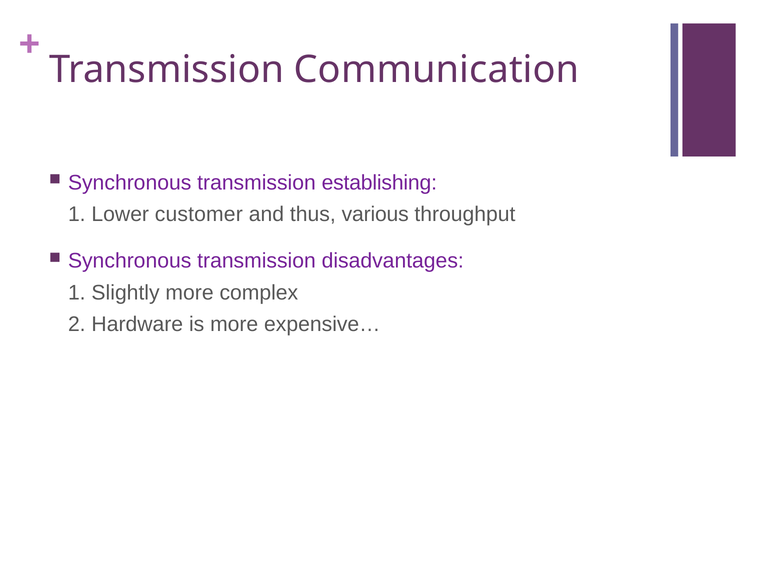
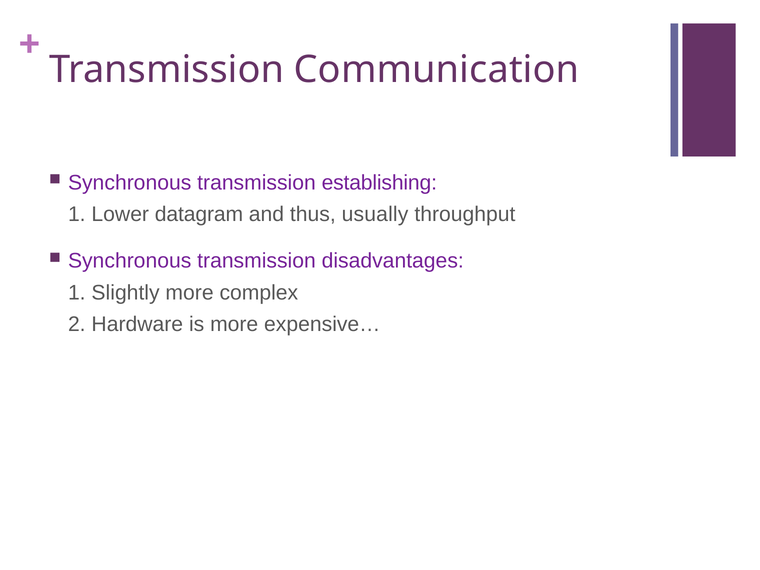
customer: customer -> datagram (199, 214)
various: various -> usually (375, 214)
